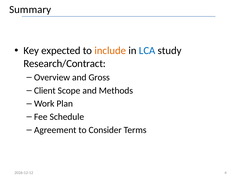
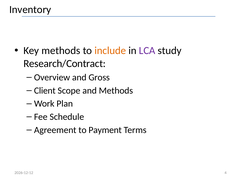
Summary: Summary -> Inventory (30, 10)
Key expected: expected -> methods (61, 51)
LCA colour: blue -> purple (147, 51)
Consider: Consider -> Payment (105, 130)
